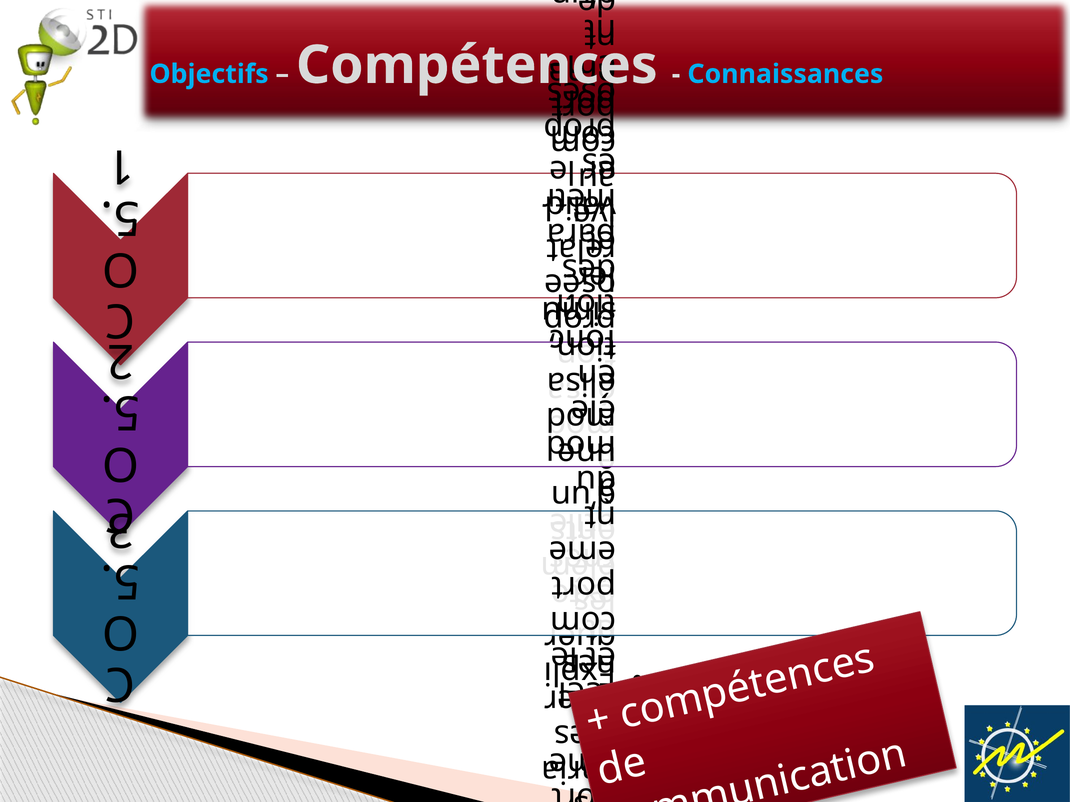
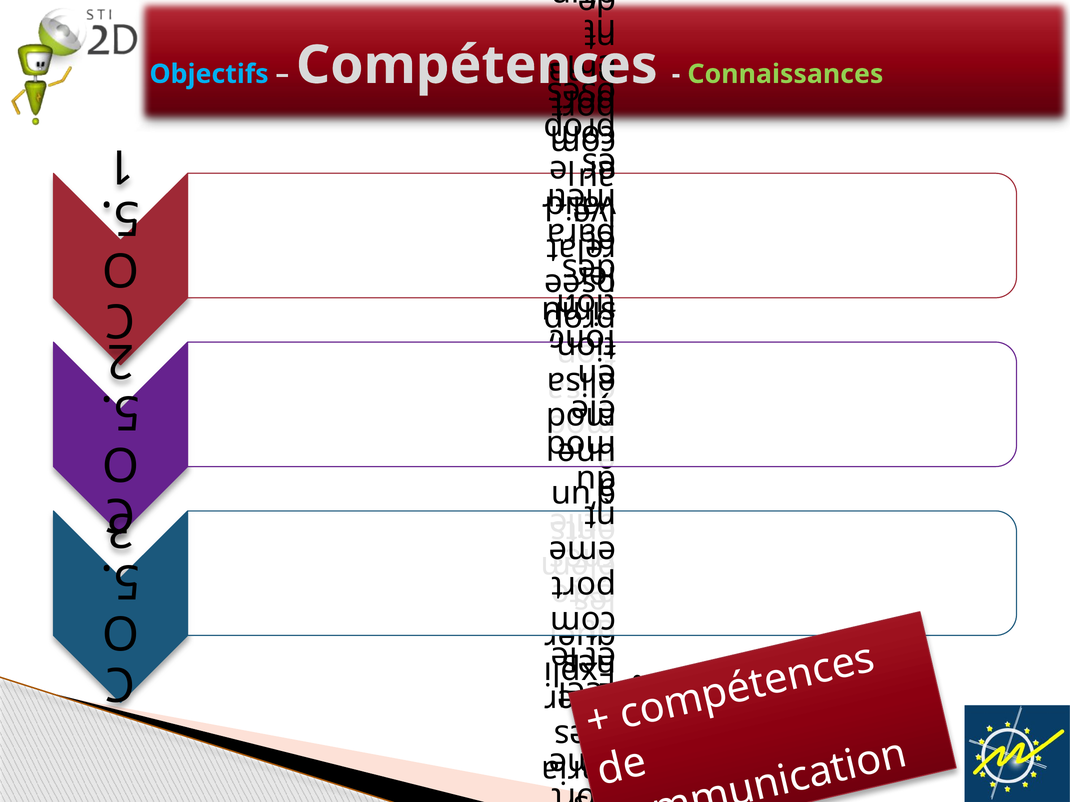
Connaissances colour: light blue -> light green (785, 74)
